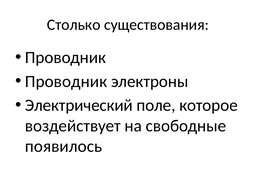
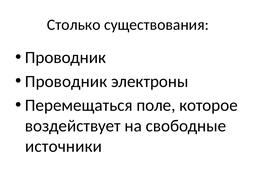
Электрический: Электрический -> Перемещаться (79, 105)
появилось: появилось -> источники (64, 146)
